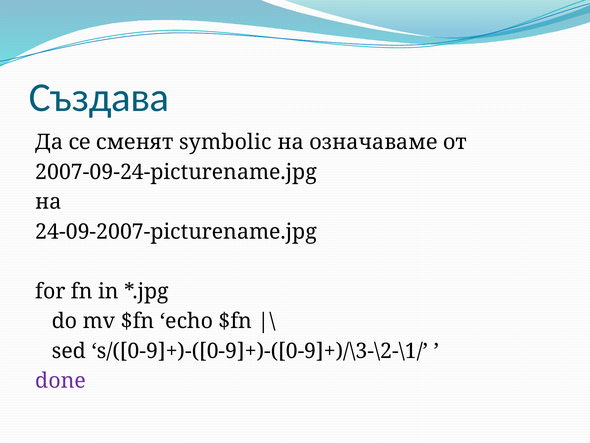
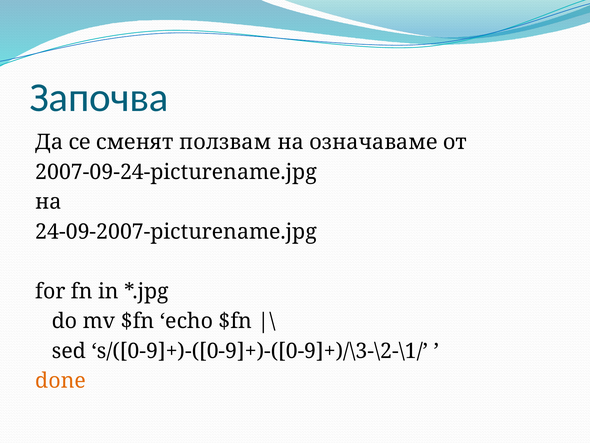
Създава: Създава -> Започва (99, 97)
symbolic: symbolic -> ползвам (225, 142)
done colour: purple -> orange (61, 380)
